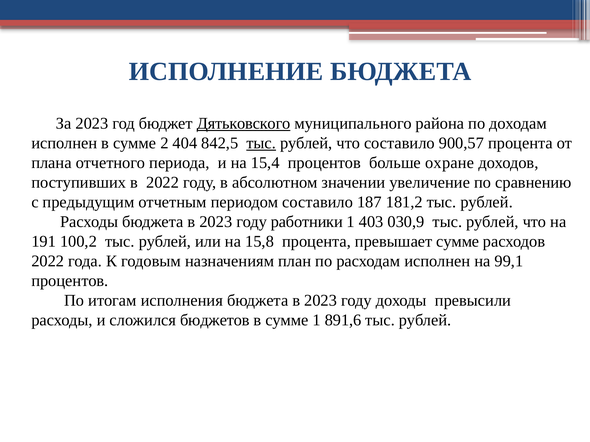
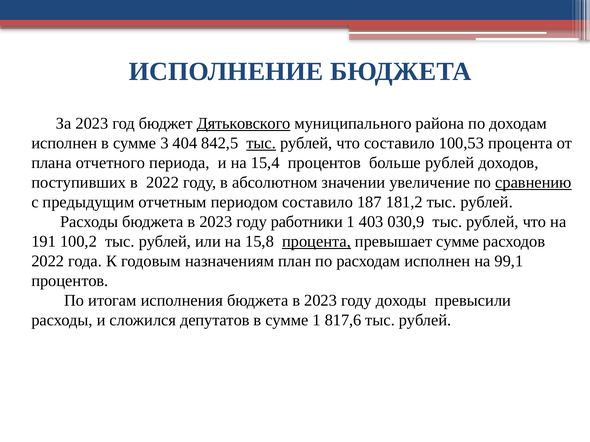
2: 2 -> 3 (164, 143)
900,57: 900,57 -> 100,53 (461, 143)
больше охране: охране -> рублей (450, 163)
сравнению underline: none -> present (533, 183)
процента underline: none -> present (316, 242)
бюджетов: бюджетов -> депутатов (215, 320)
891,6: 891,6 -> 817,6 (343, 320)
